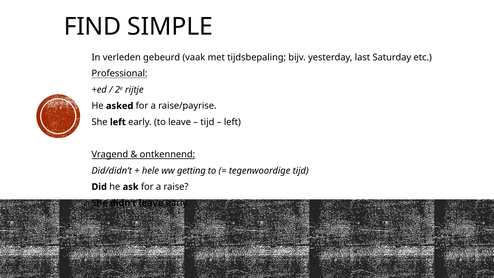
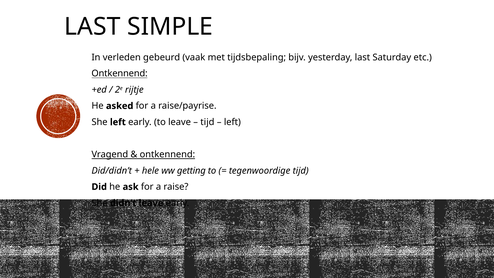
FIND: FIND -> LAST (92, 27)
Professional: Professional -> Ontkennend (120, 74)
